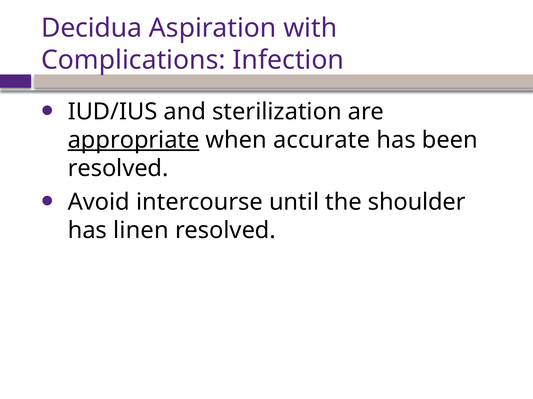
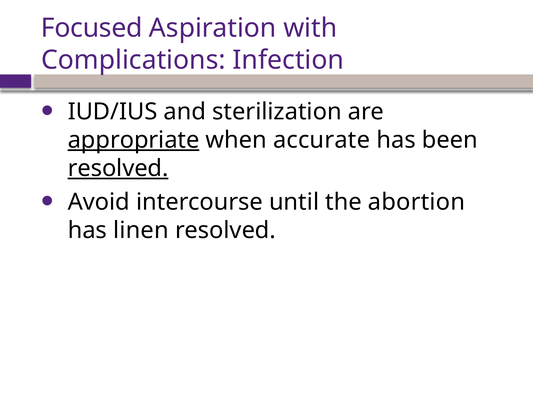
Decidua: Decidua -> Focused (92, 28)
resolved underline: none -> present (118, 169)
shoulder: shoulder -> abortion (417, 202)
